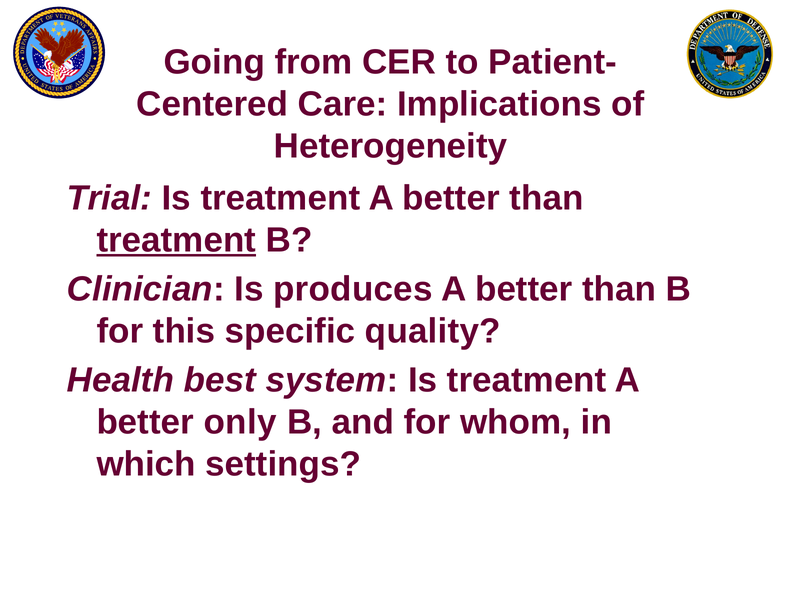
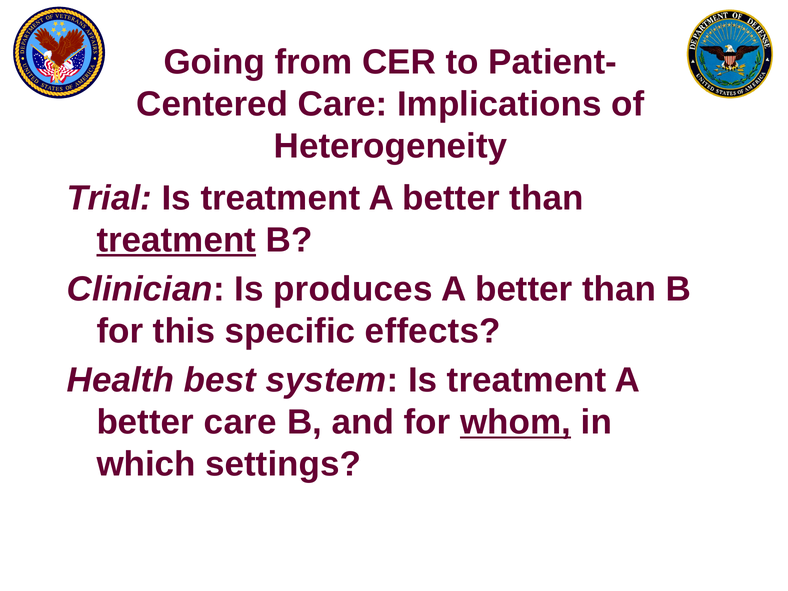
quality: quality -> effects (433, 331)
better only: only -> care (240, 422)
whom underline: none -> present (516, 422)
